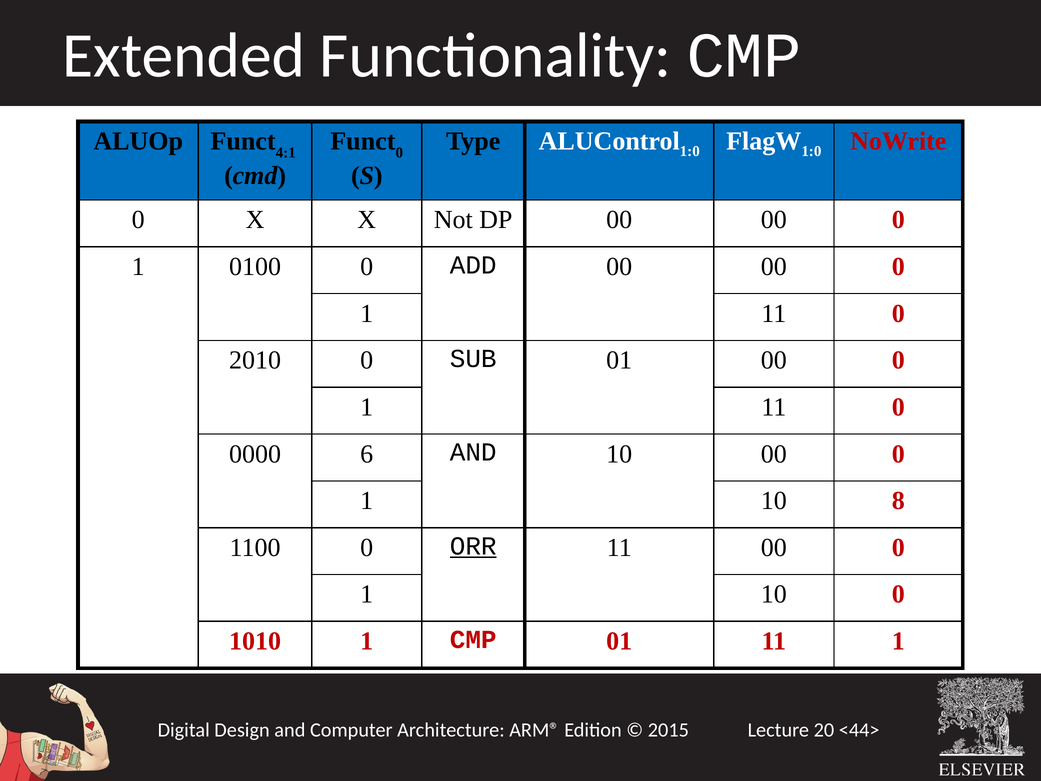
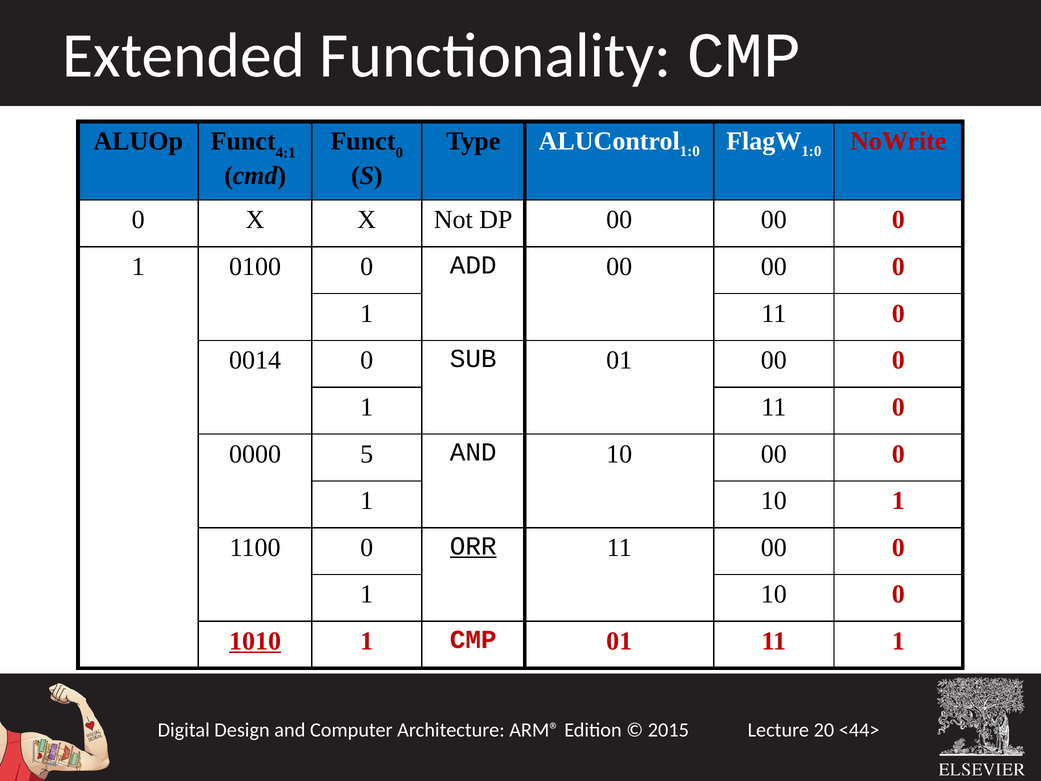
2010: 2010 -> 0014 (255, 360)
6: 6 -> 5 (367, 454)
10 8: 8 -> 1 (898, 501)
1010 underline: none -> present (255, 641)
